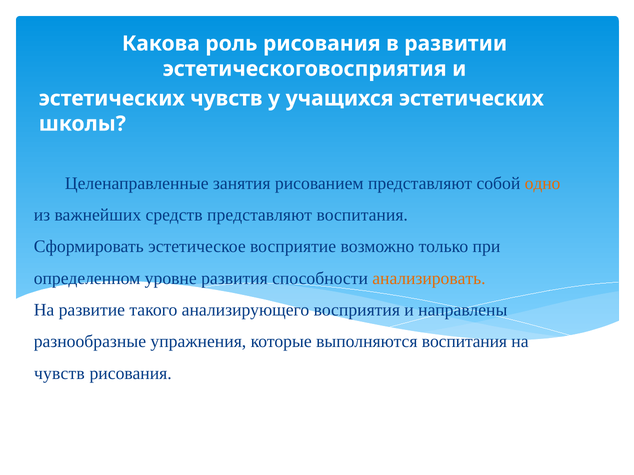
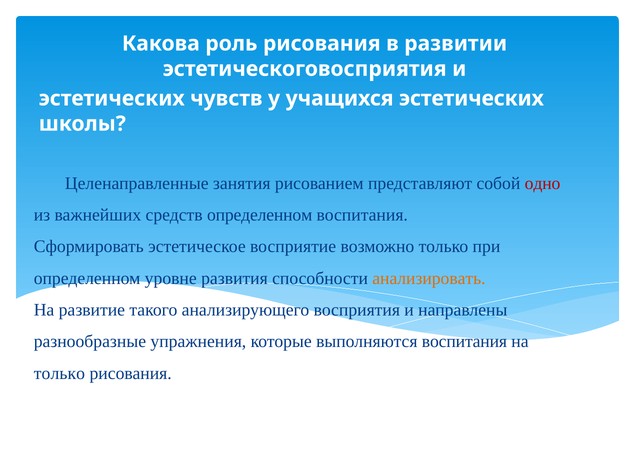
одно colour: orange -> red (543, 183)
средств представляют: представляют -> определенном (260, 215)
чувств: чувств -> только (59, 374)
